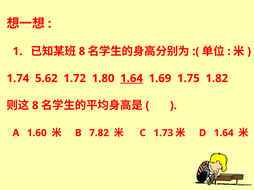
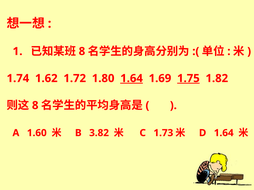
5.62: 5.62 -> 1.62 (46, 79)
1.75 underline: none -> present (188, 79)
7.82: 7.82 -> 3.82 (99, 133)
